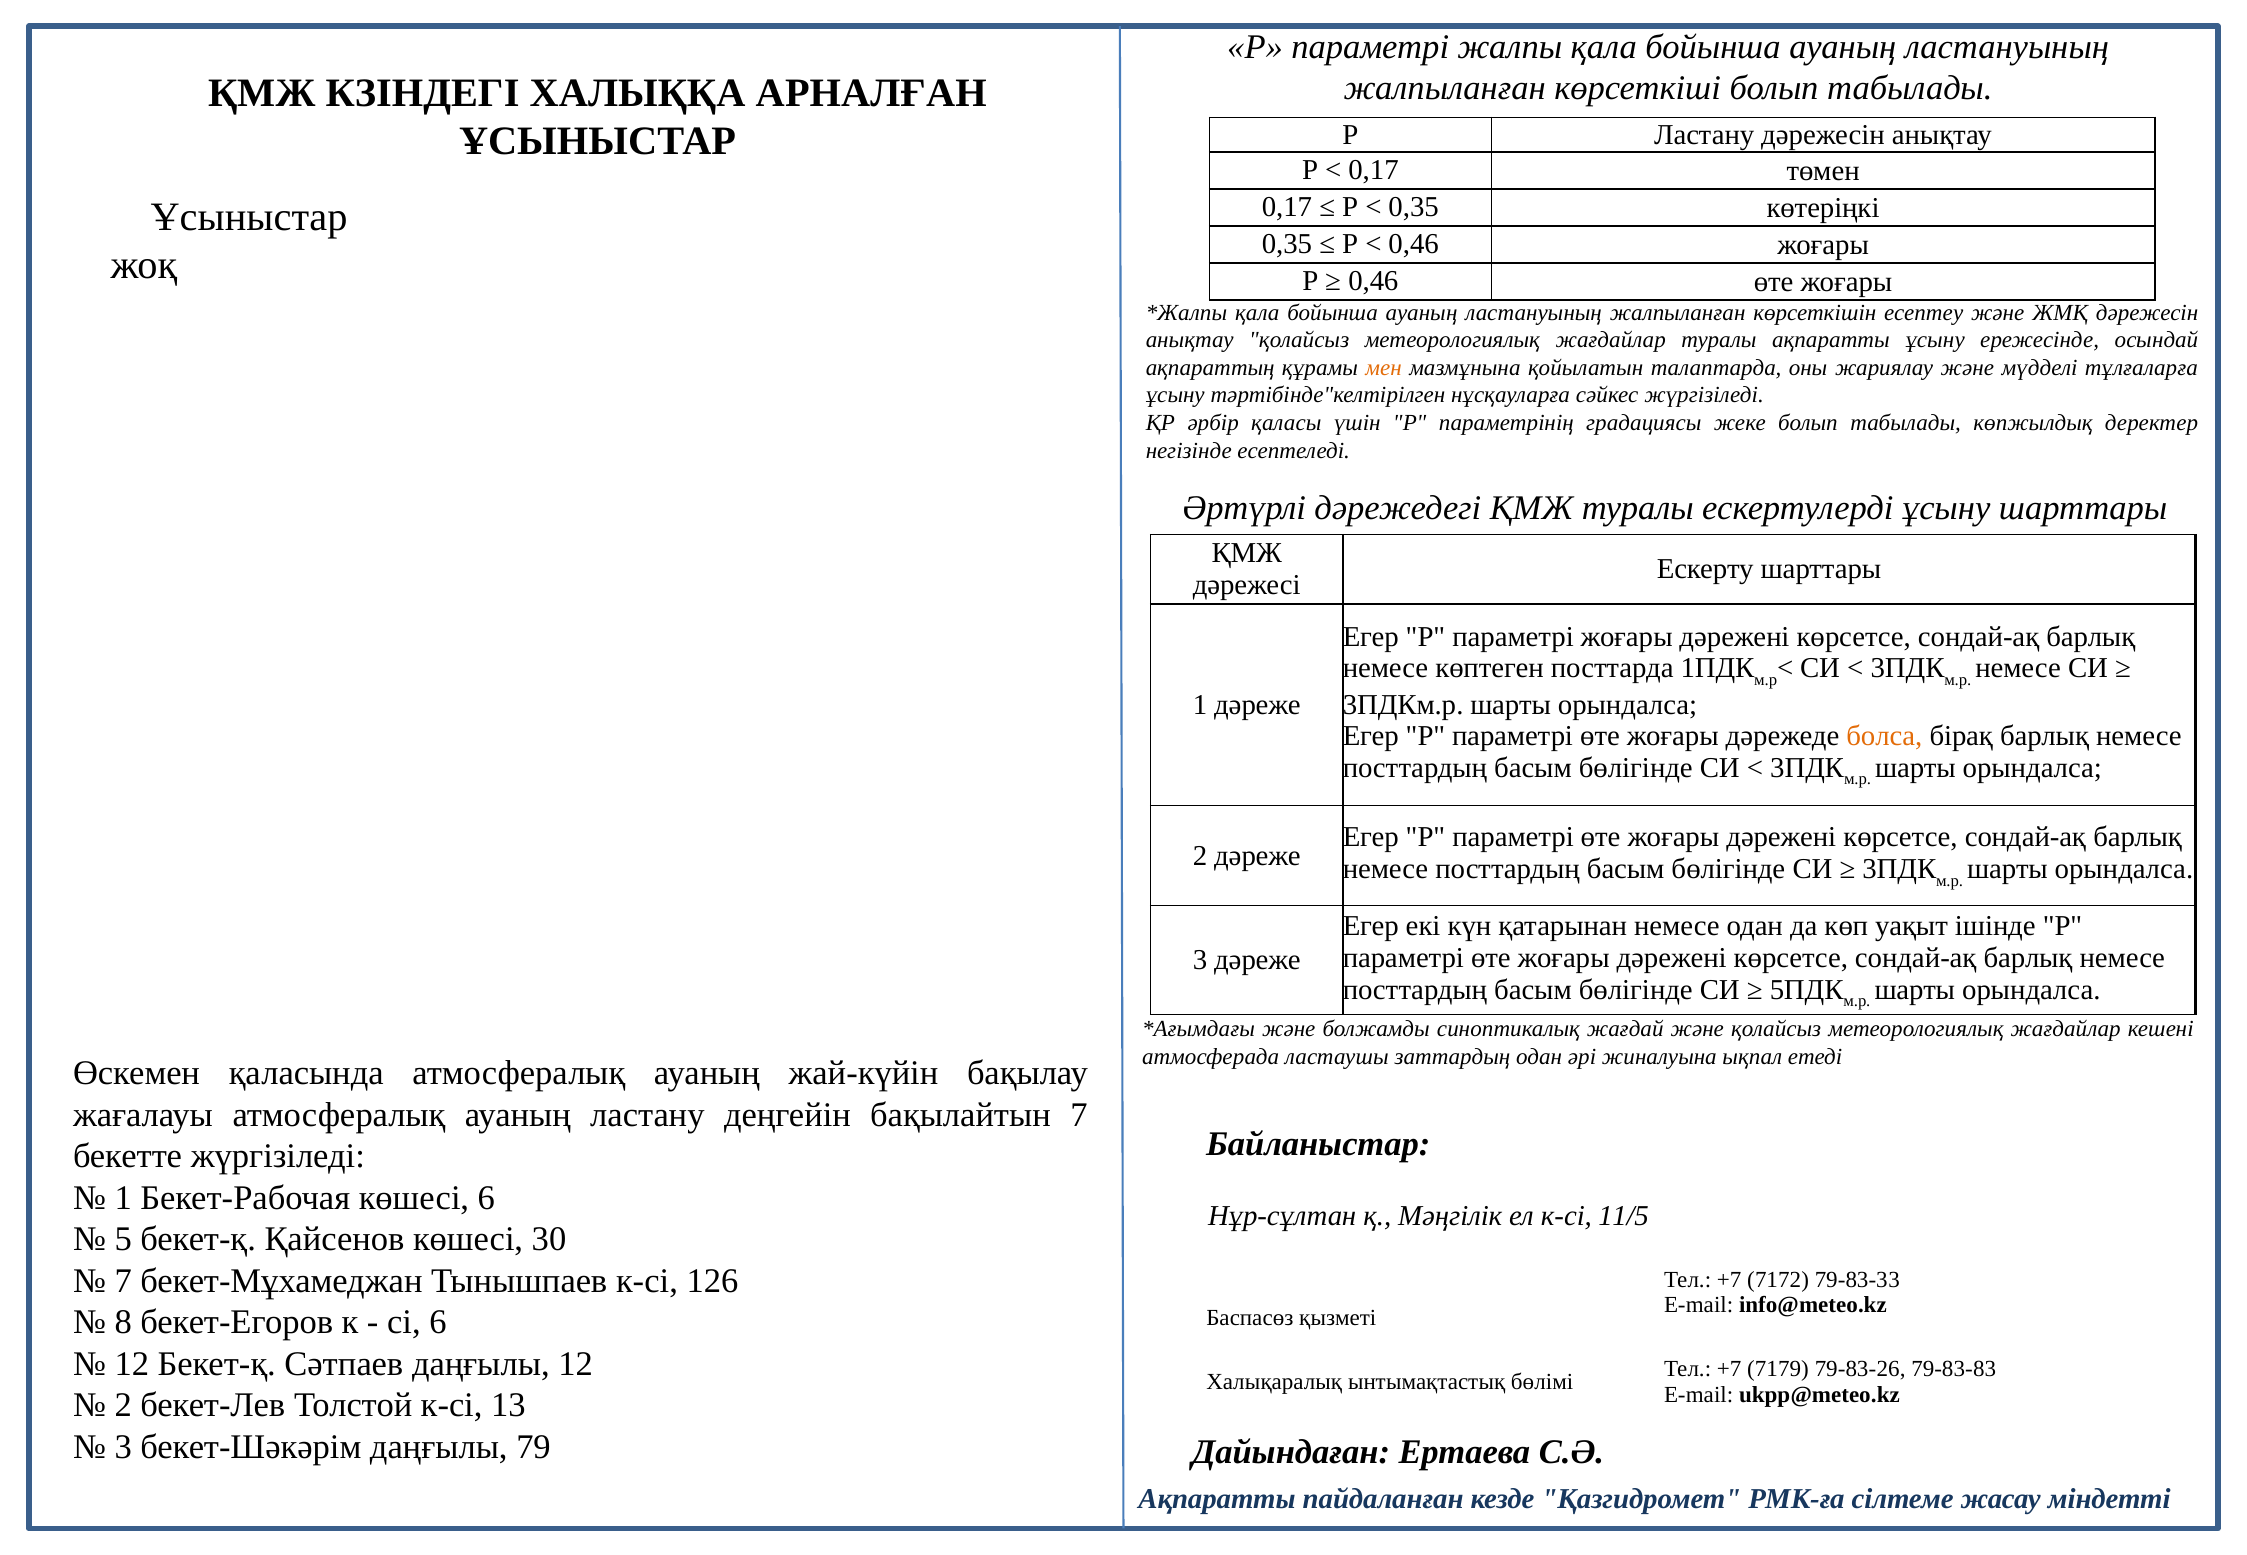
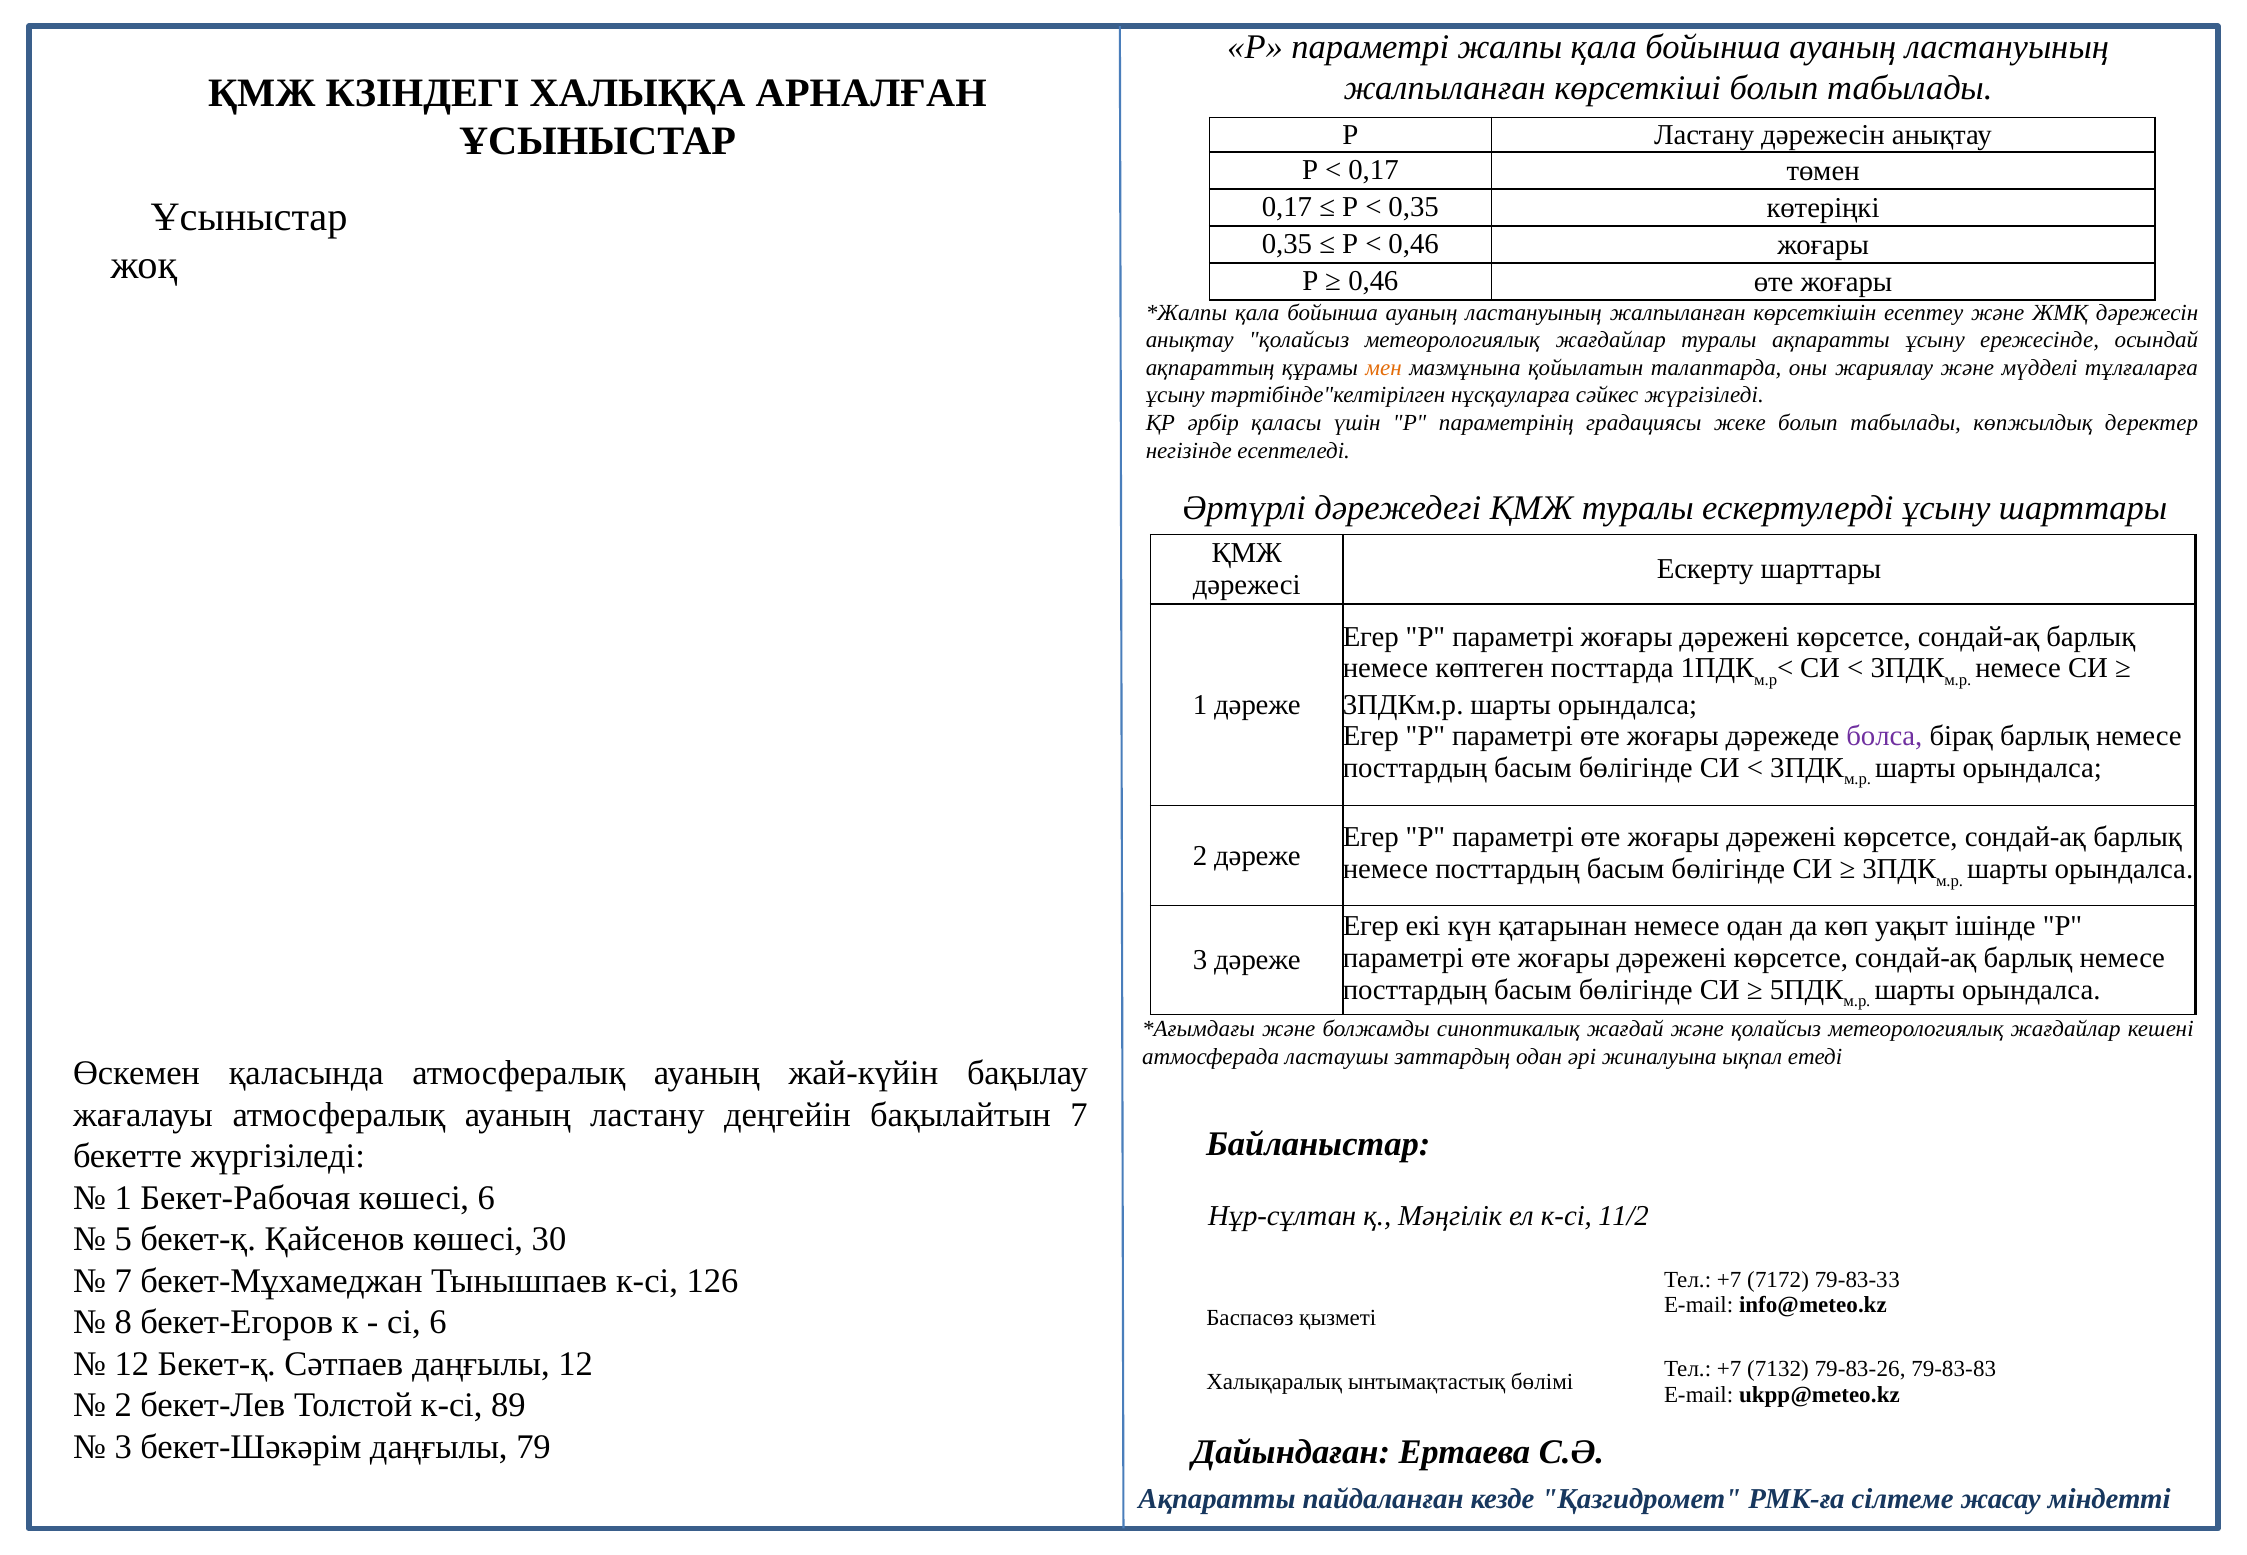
болса colour: orange -> purple (1884, 737)
11/5: 11/5 -> 11/2 (1624, 1216)
7179: 7179 -> 7132 (1778, 1370)
13: 13 -> 89 (508, 1406)
